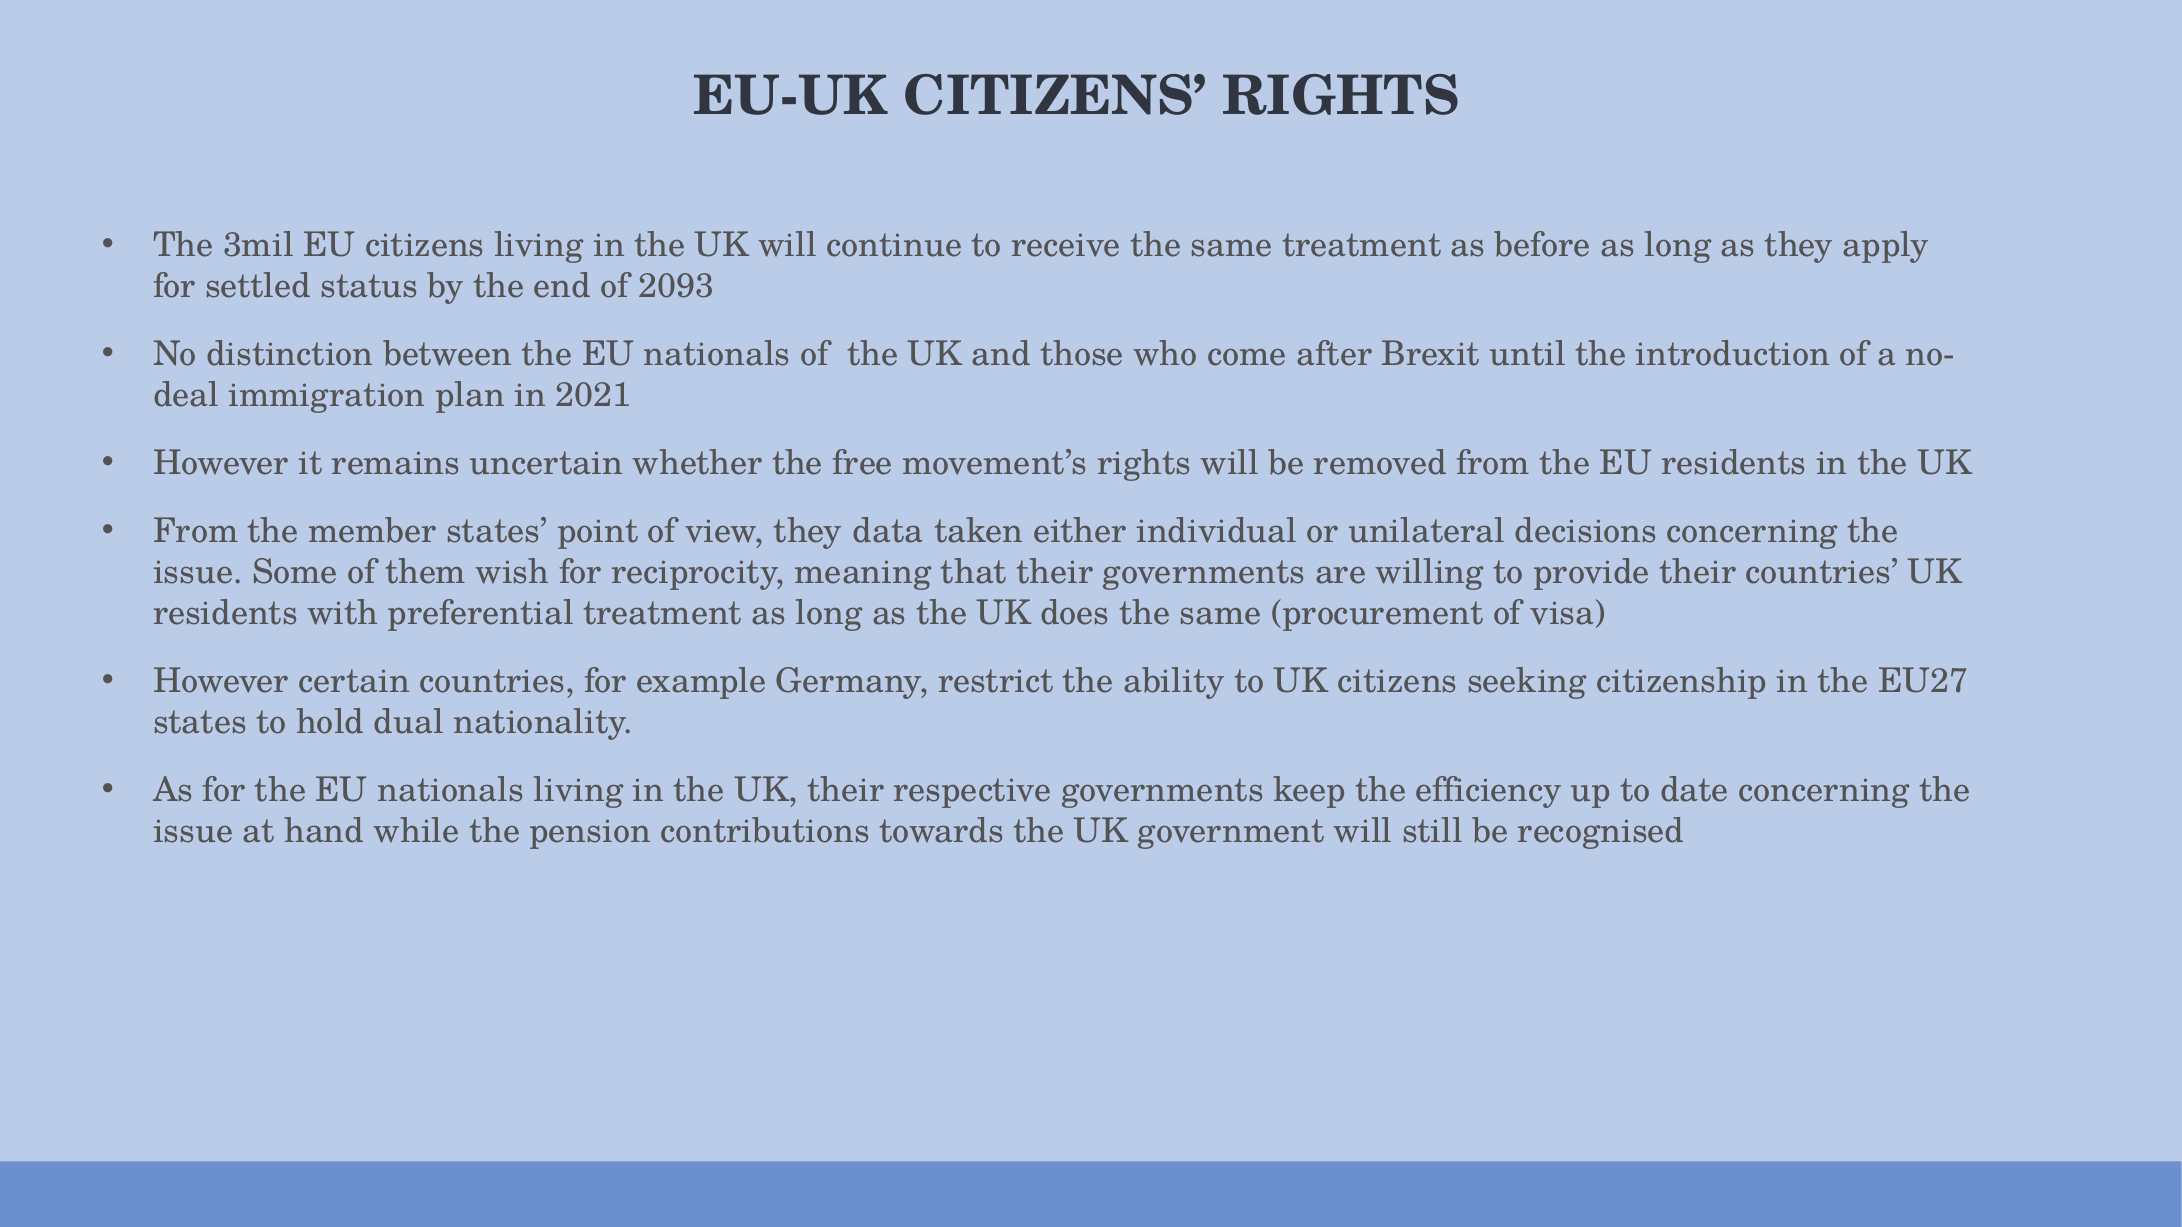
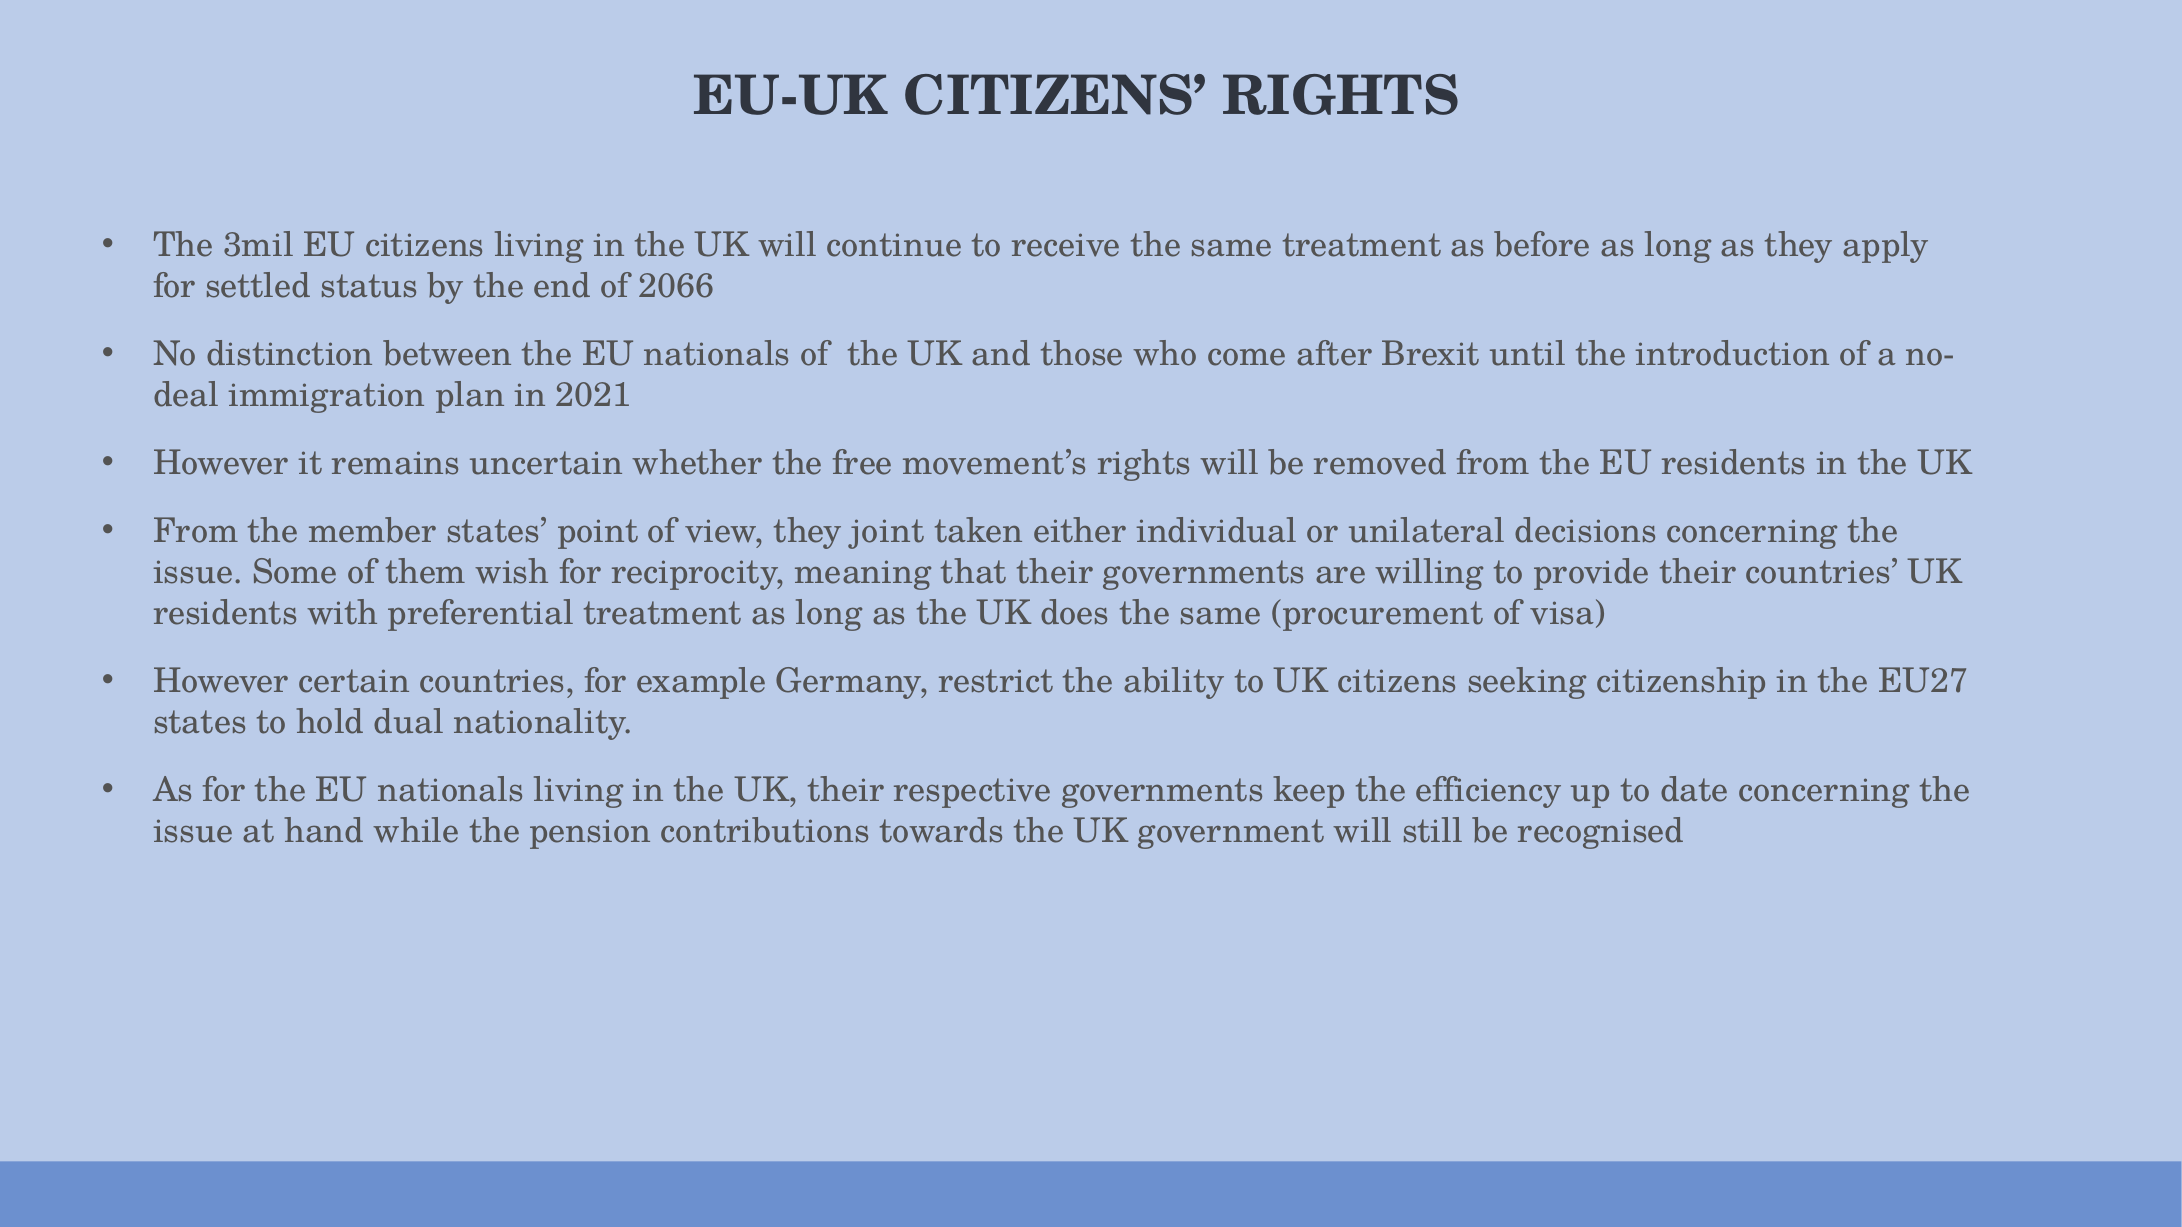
2093: 2093 -> 2066 (677, 286)
data: data -> joint (888, 531)
